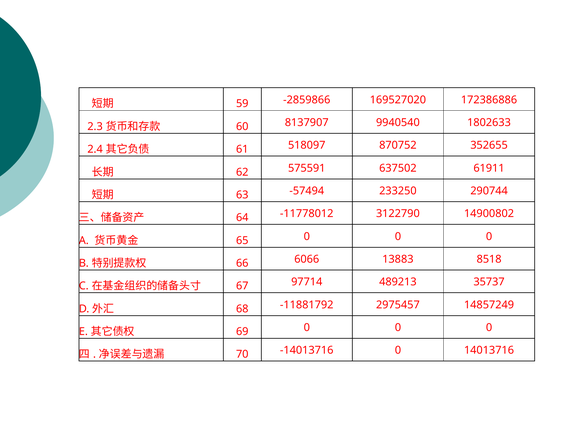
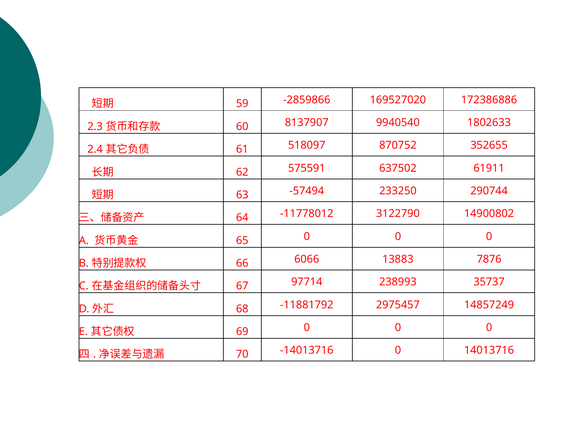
8518: 8518 -> 7876 (489, 259)
489213: 489213 -> 238993 (398, 282)
